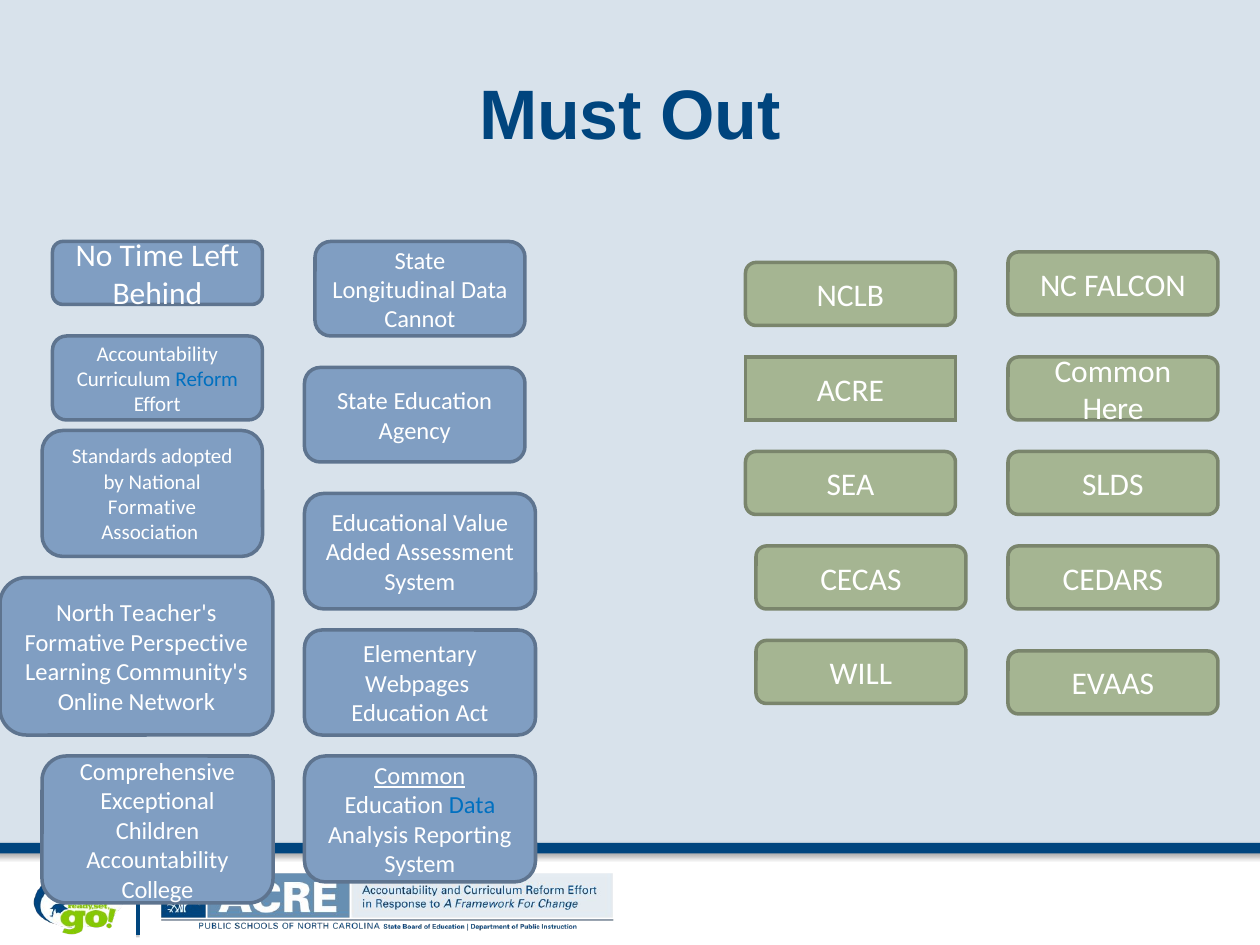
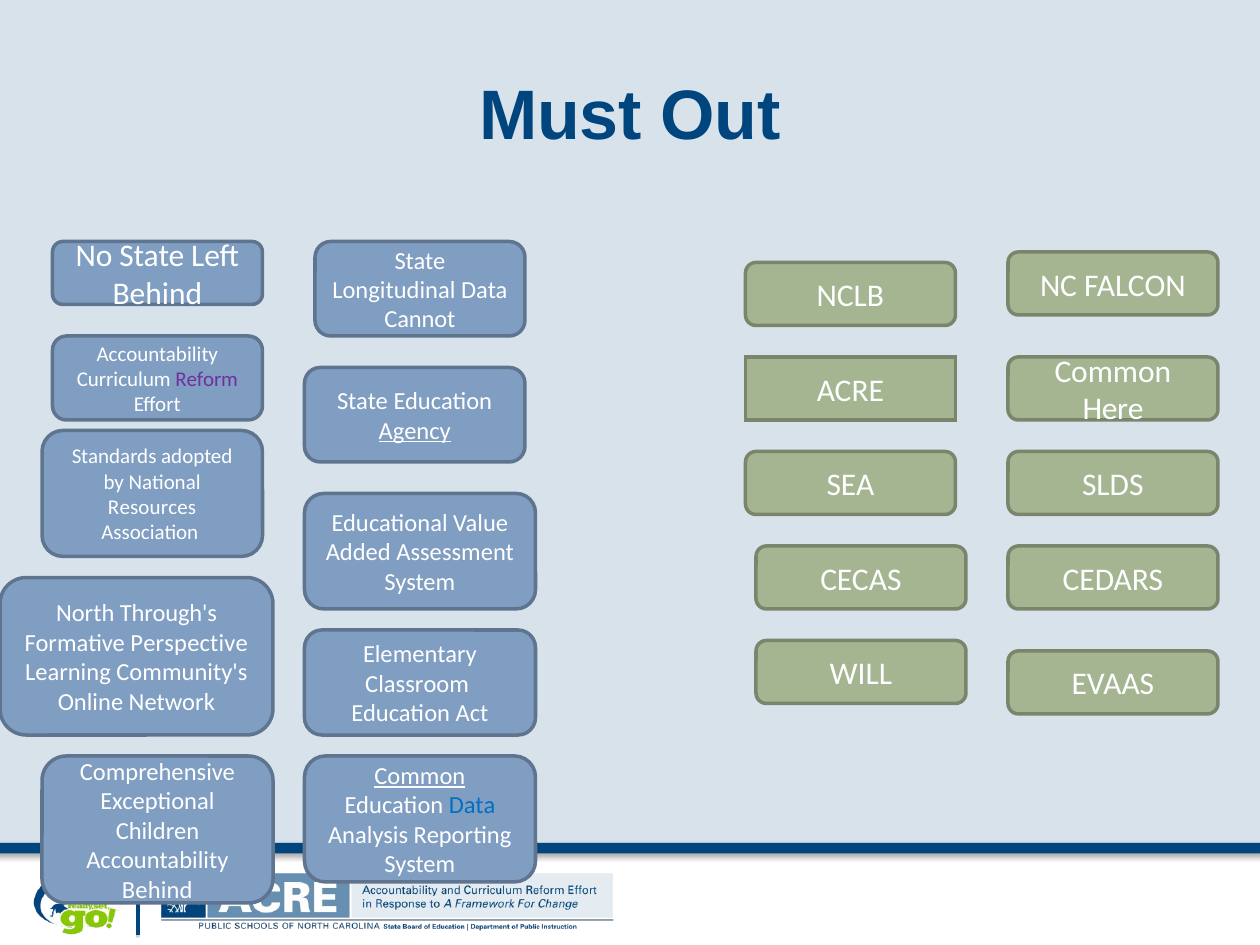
No Time: Time -> State (152, 256)
Reform colour: blue -> purple (207, 379)
Agency underline: none -> present (415, 431)
Formative: Formative -> Resources (152, 507)
Teacher's: Teacher's -> Through's (168, 614)
Webpages: Webpages -> Classroom (417, 684)
College: College -> Behind (157, 890)
